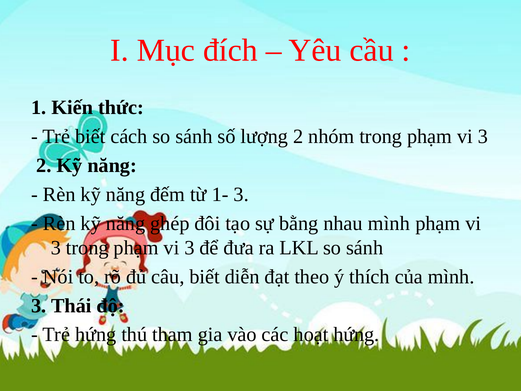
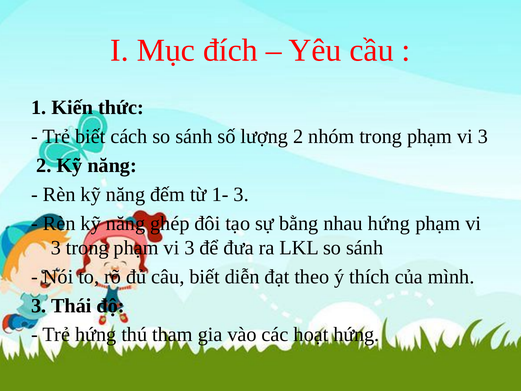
nhau mình: mình -> hứng (389, 223)
